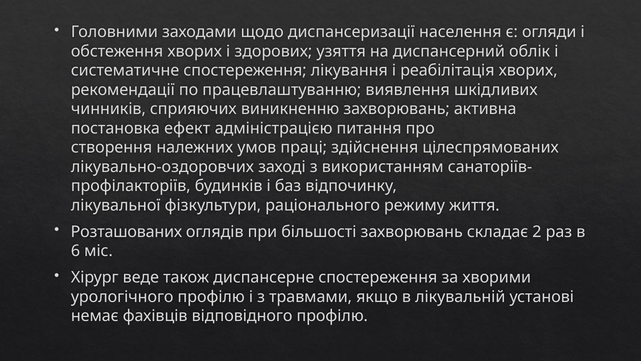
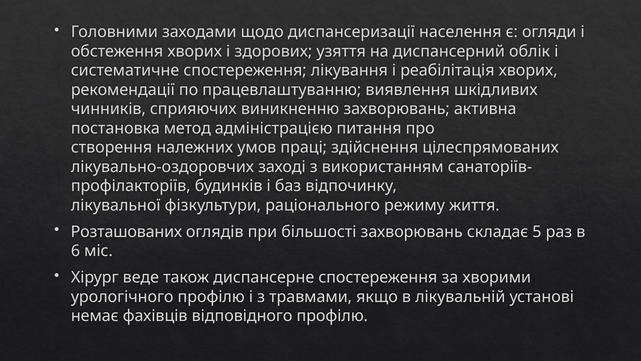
ефект: ефект -> метод (187, 128)
2: 2 -> 5 (537, 232)
